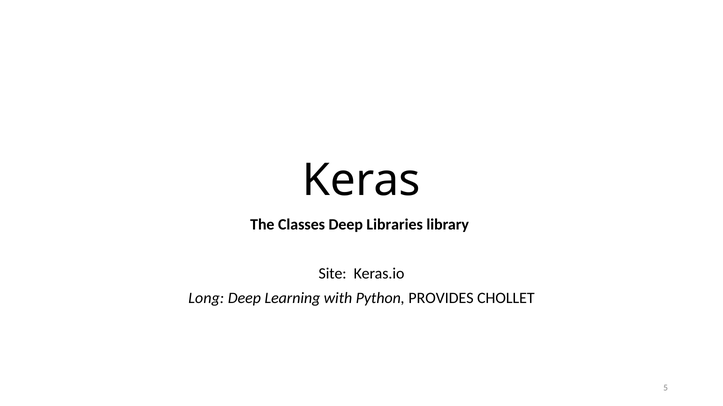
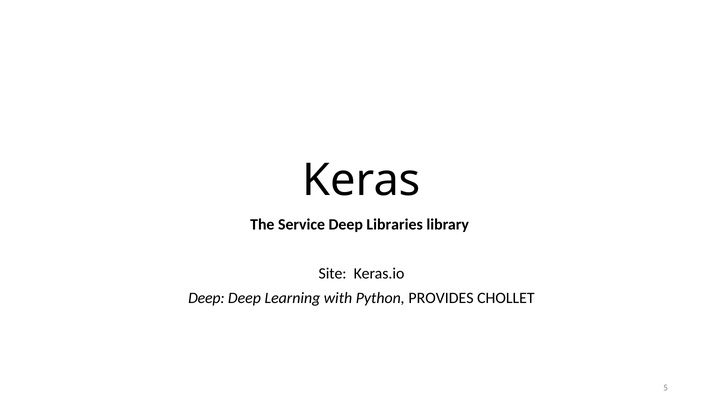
Classes: Classes -> Service (302, 225)
Long: Long -> Deep (206, 299)
